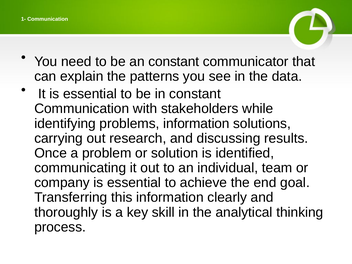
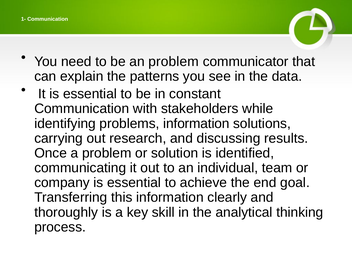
an constant: constant -> problem (174, 62)
